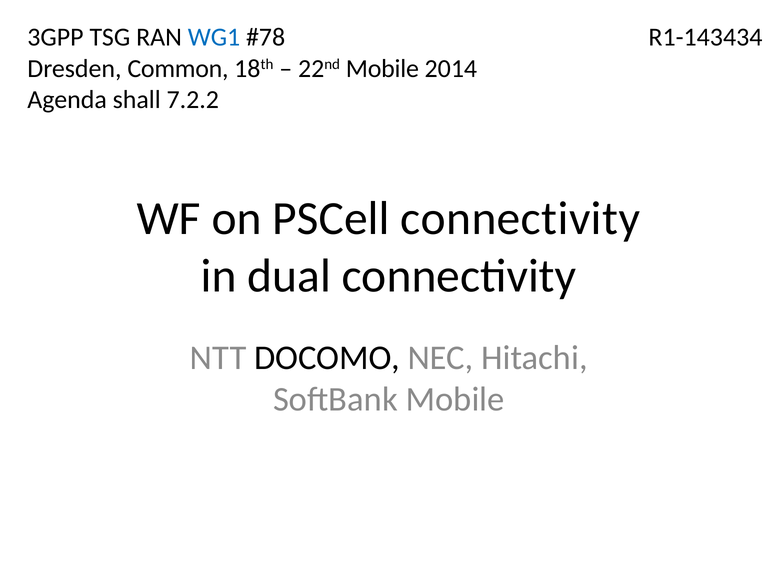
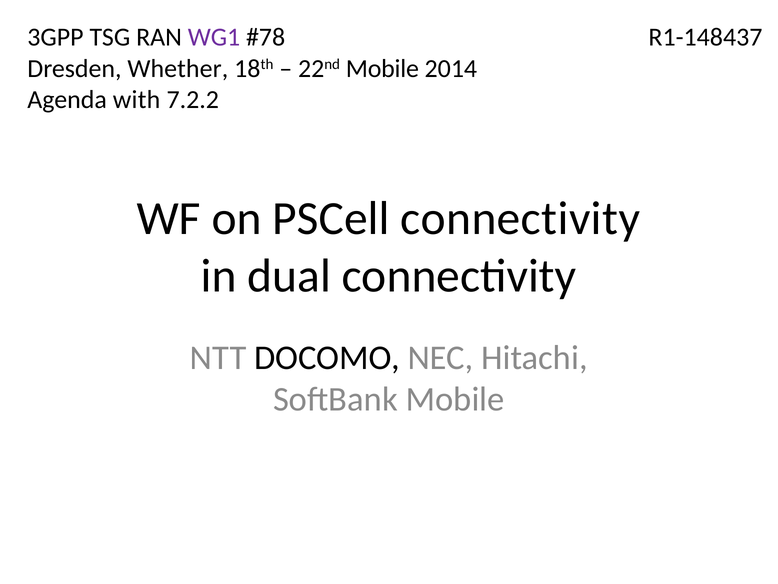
WG1 colour: blue -> purple (214, 37)
R1-143434: R1-143434 -> R1-148437 (705, 37)
Common: Common -> Whether (178, 68)
shall: shall -> with (137, 100)
